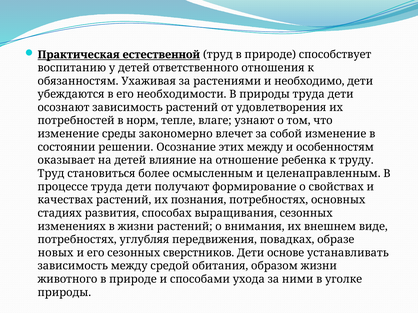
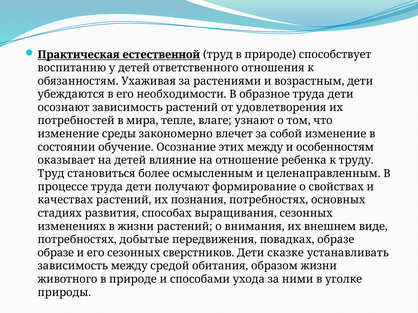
необходимо: необходимо -> возрастным (309, 81)
В природы: природы -> образное (265, 94)
норм: норм -> мира (142, 121)
решении: решении -> обучение (126, 147)
углубляя: углубляя -> добытые (144, 240)
новых: новых -> образе (56, 253)
основе: основе -> сказке (286, 253)
